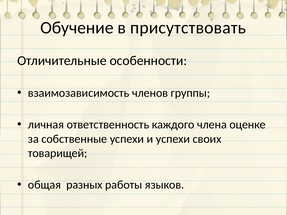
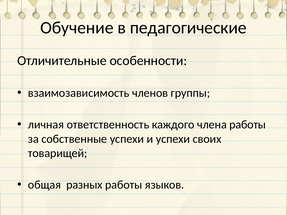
присутствовать: присутствовать -> педагогические (188, 28)
члена оценке: оценке -> работы (248, 125)
